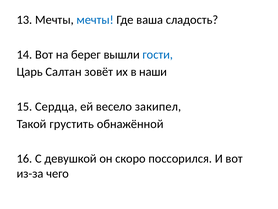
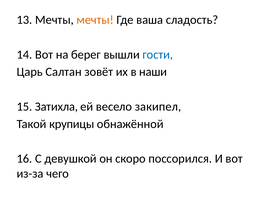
мечты colour: blue -> orange (95, 20)
Сердца: Сердца -> Затихла (56, 106)
грустить: грустить -> крупицы (72, 124)
